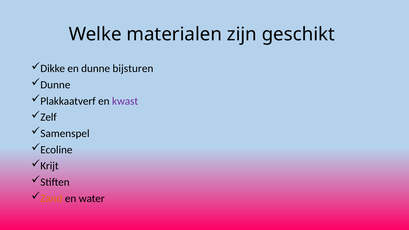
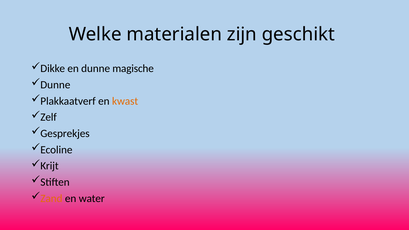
bijsturen: bijsturen -> magische (133, 69)
kwast colour: purple -> orange (125, 101)
Samenspel: Samenspel -> Gesprekjes (65, 134)
